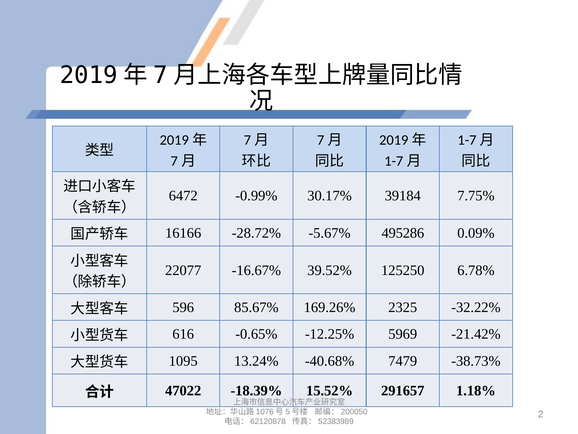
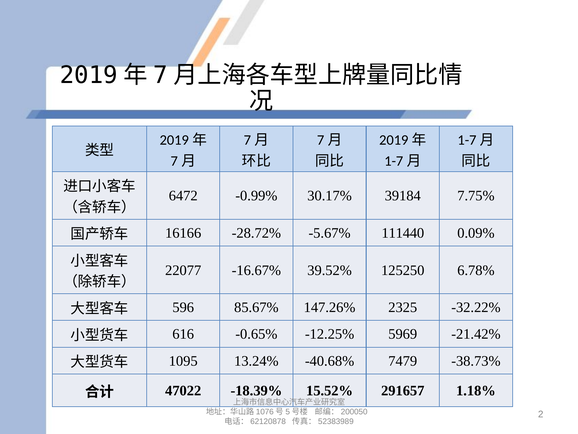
495286: 495286 -> 111440 (403, 233)
169.26%: 169.26% -> 147.26% (330, 307)
